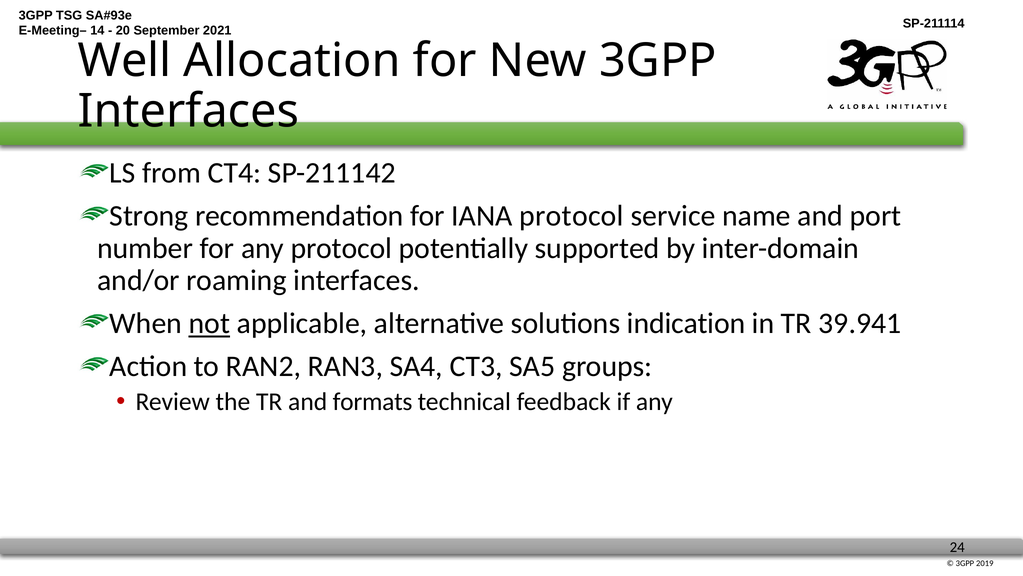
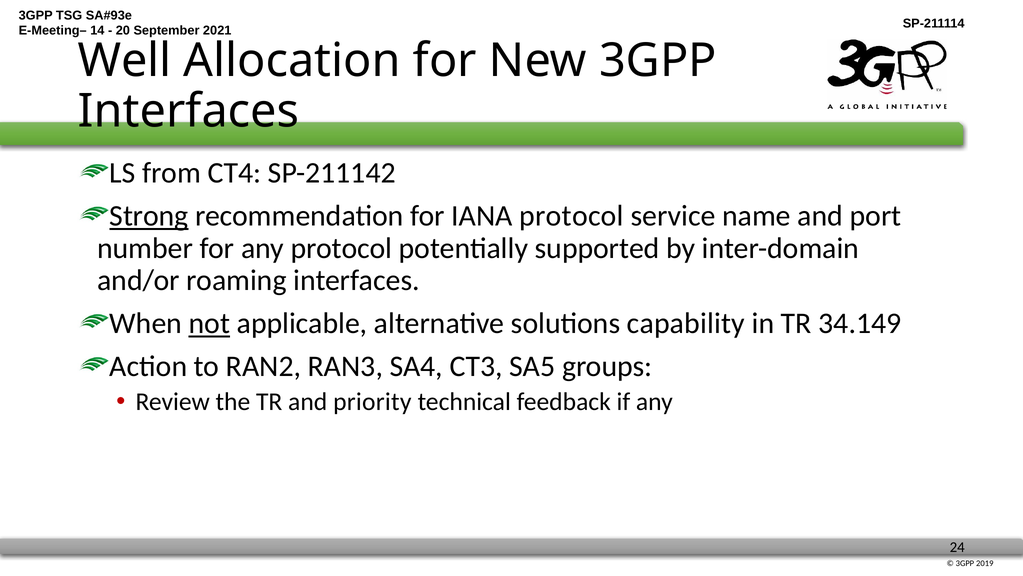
Strong underline: none -> present (149, 216)
indication: indication -> capability (686, 323)
39.941: 39.941 -> 34.149 (860, 323)
formats: formats -> priority (372, 401)
